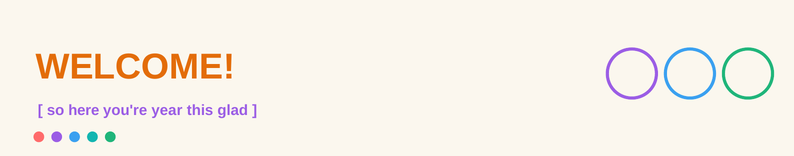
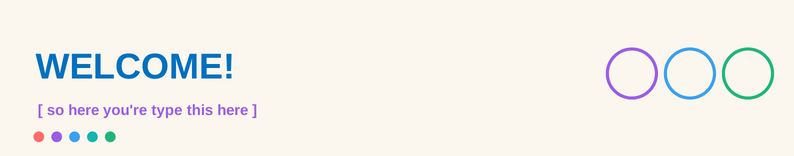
WELCOME colour: orange -> blue (135, 67)
year: year -> type (167, 110)
this glad: glad -> here (233, 110)
